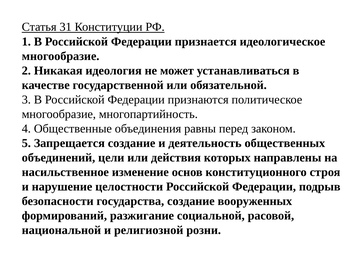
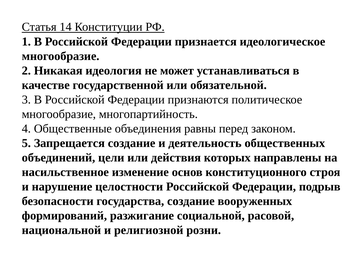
31: 31 -> 14 (66, 27)
